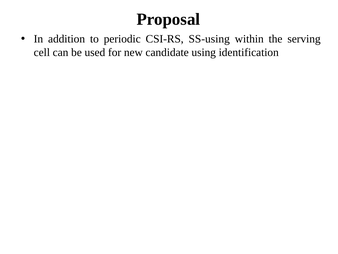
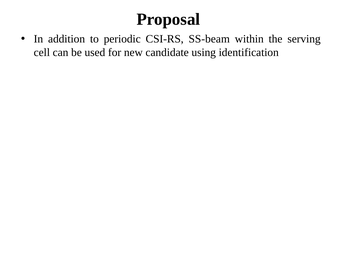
SS-using: SS-using -> SS-beam (209, 39)
